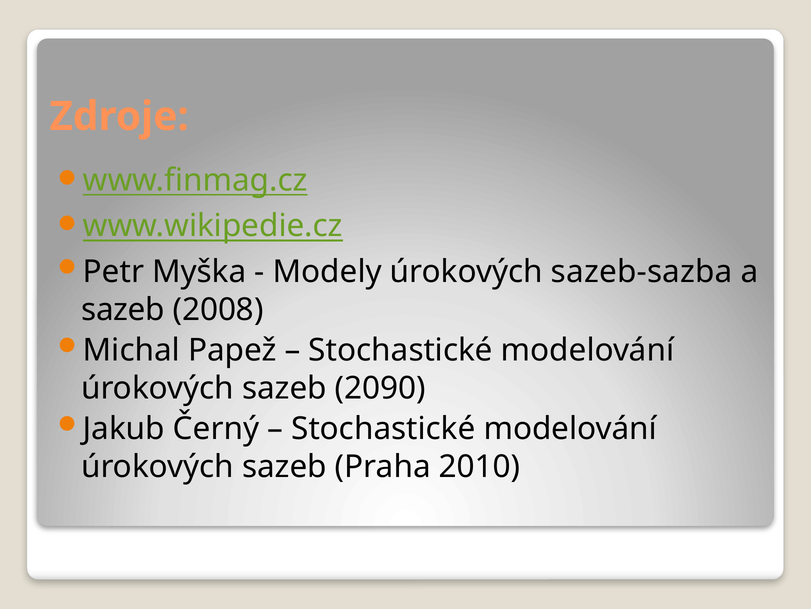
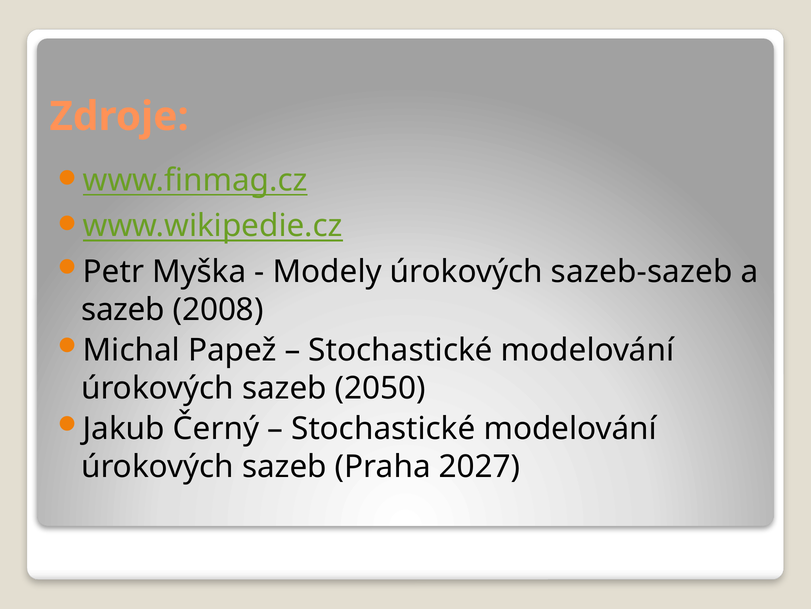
sazeb-sazba: sazeb-sazba -> sazeb-sazeb (642, 271)
2090: 2090 -> 2050 (380, 388)
2010: 2010 -> 2027 (480, 466)
